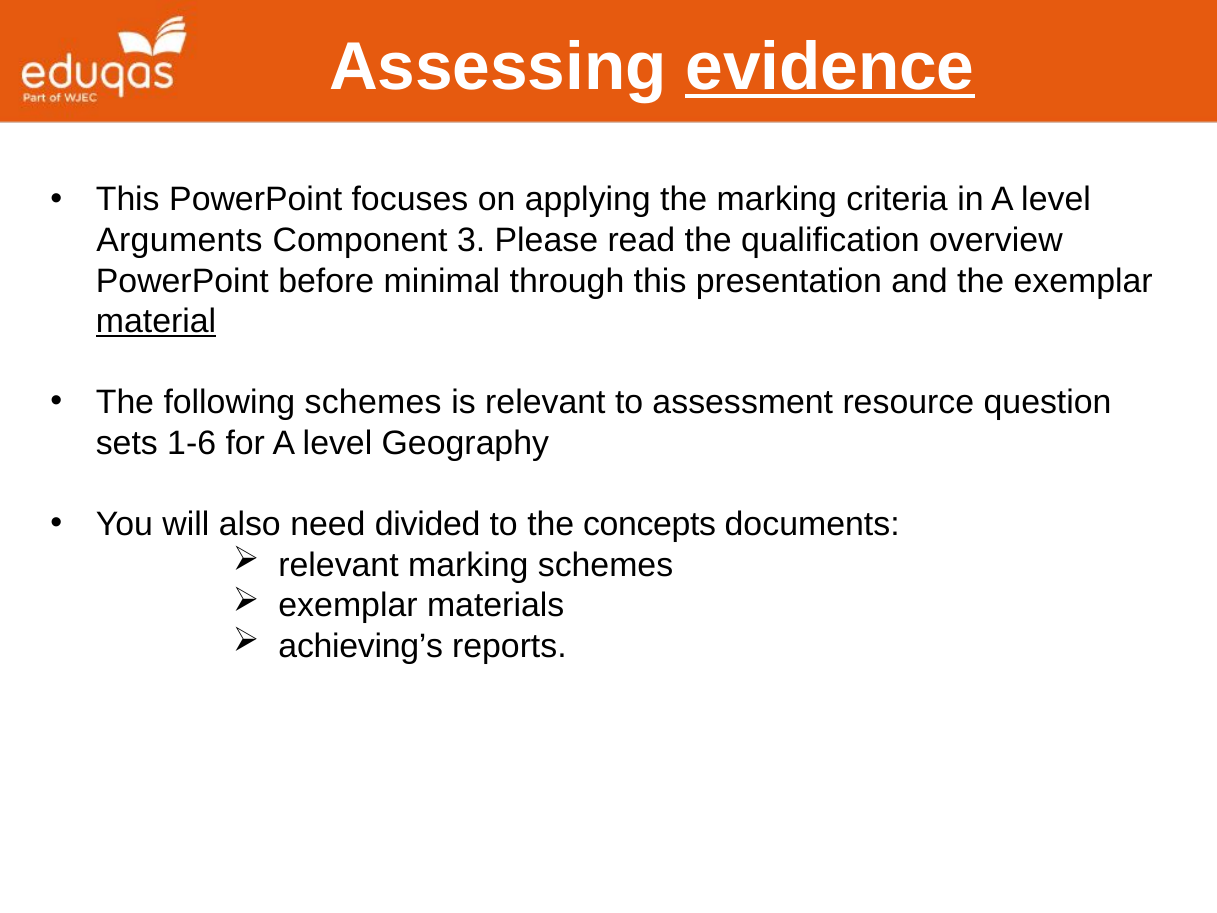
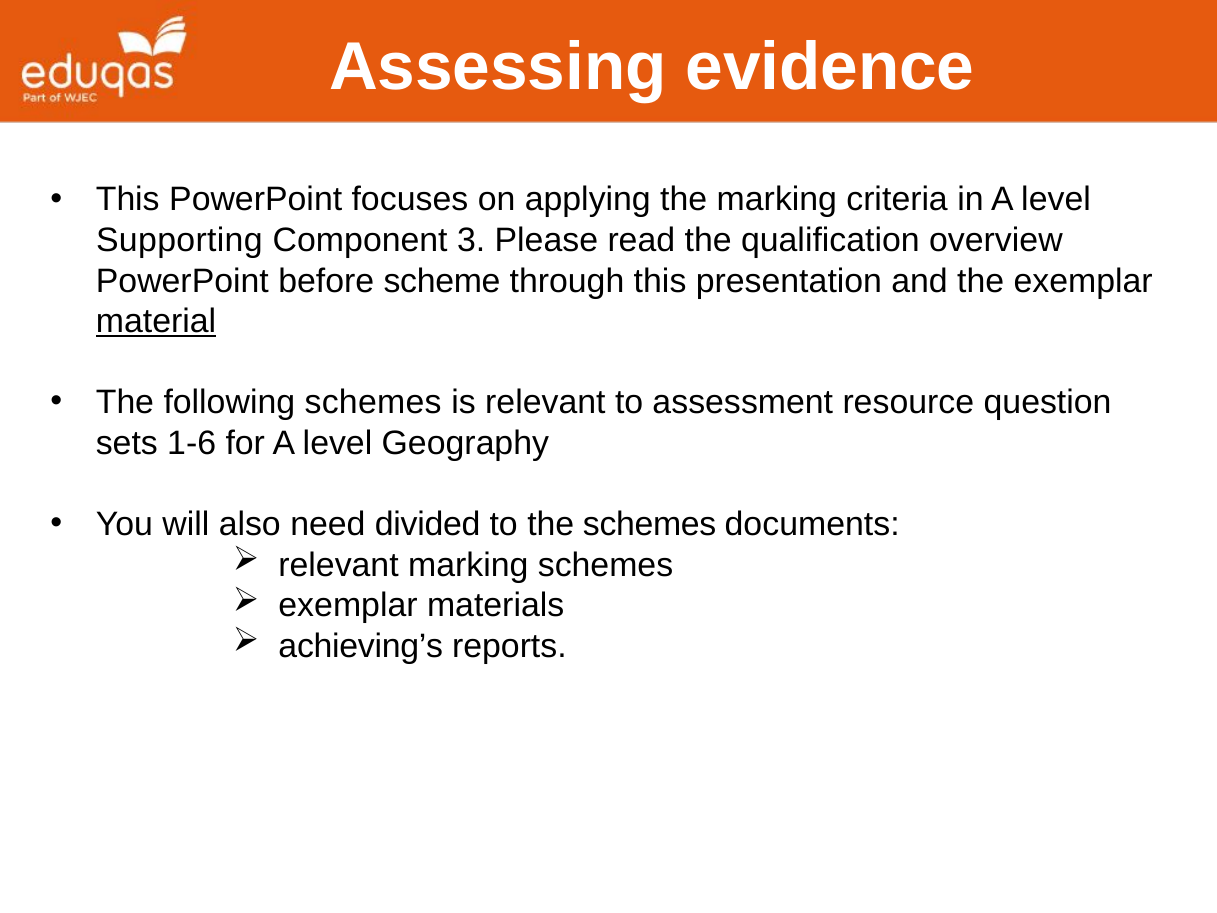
evidence underline: present -> none (830, 67)
Arguments: Arguments -> Supporting (179, 240)
minimal: minimal -> scheme (442, 281)
the concepts: concepts -> schemes (650, 524)
